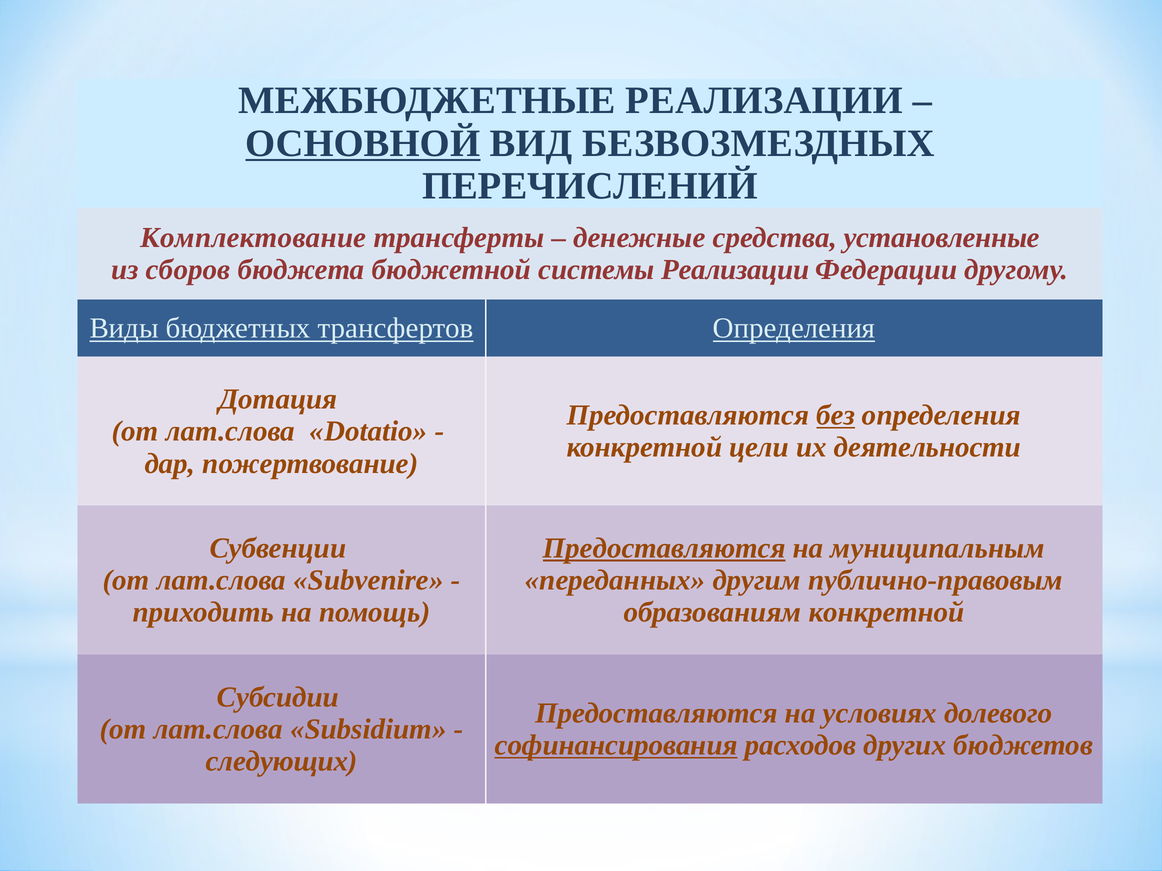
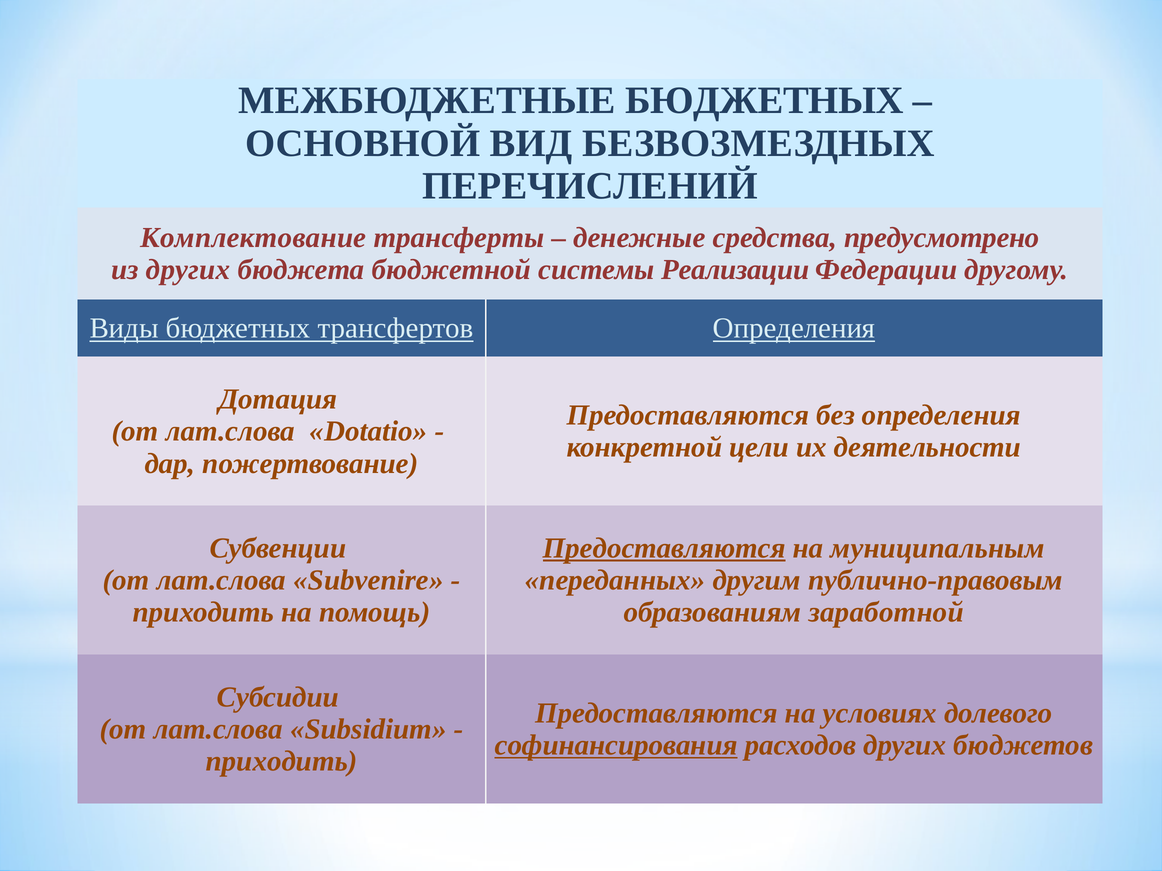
МЕЖБЮДЖЕТНЫЕ РЕАЛИЗАЦИИ: РЕАЛИЗАЦИИ -> БЮДЖЕТНЫХ (764, 101)
ОСНОВНОЙ underline: present -> none (363, 143)
установленные: установленные -> предусмотрено (942, 238)
из сборов: сборов -> других (188, 270)
без underline: present -> none (836, 416)
образованиям конкретной: конкретной -> заработной (886, 613)
следующих: следующих -> приходить (282, 762)
